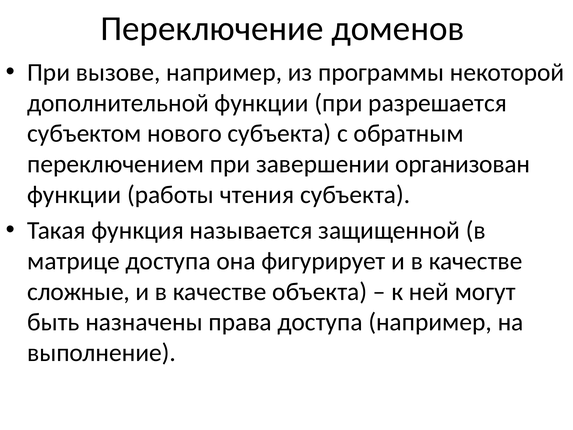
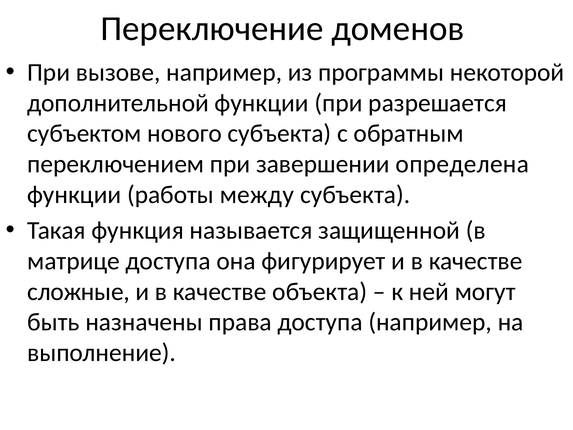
организован: организован -> определена (462, 164)
чтения: чтения -> между (257, 195)
